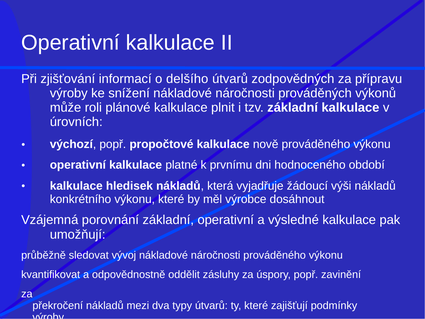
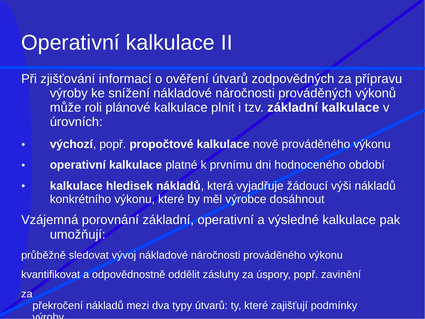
delšího: delšího -> ověření (187, 79)
